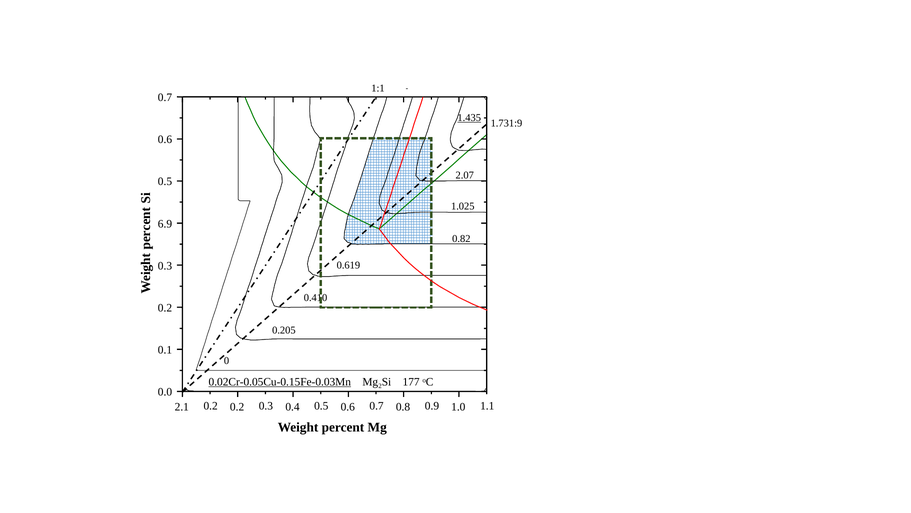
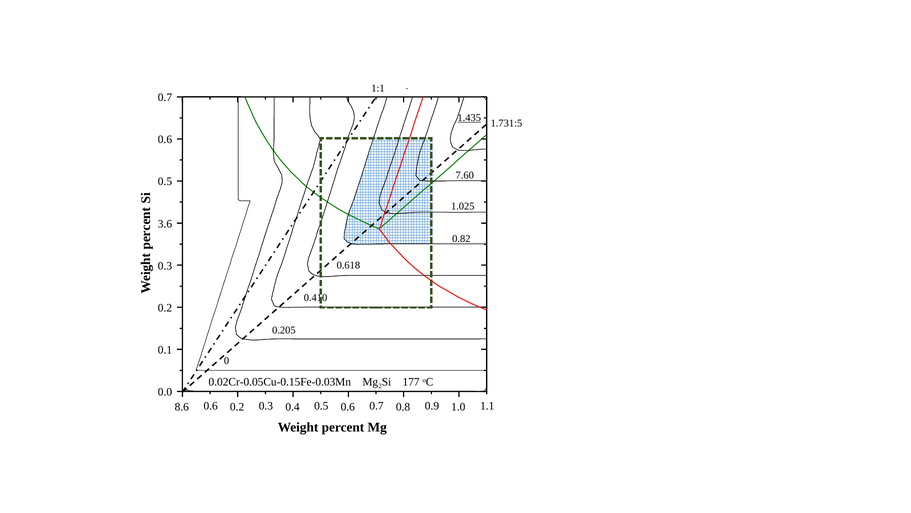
1.731:9: 1.731:9 -> 1.731:5 (506, 123)
2.07: 2.07 -> 7.60 (465, 175)
6.9: 6.9 -> 3.6 (165, 224)
0.619: 0.619 -> 0.618 (348, 265)
0.02Cr-0.05Cu-0.15Fe-0.03Mn underline: present -> none (280, 381)
0.2: 0.2 -> 0.6 (211, 406)
2.1: 2.1 -> 8.6 (182, 407)
